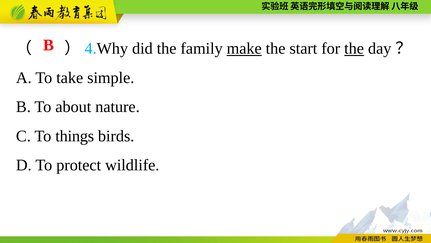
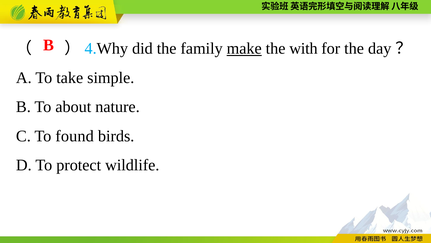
start: start -> with (303, 49)
the underline: present -> none (354, 49)
things: things -> found (75, 136)
